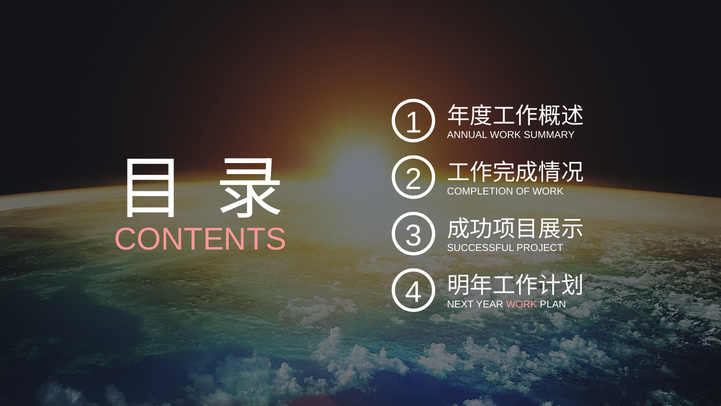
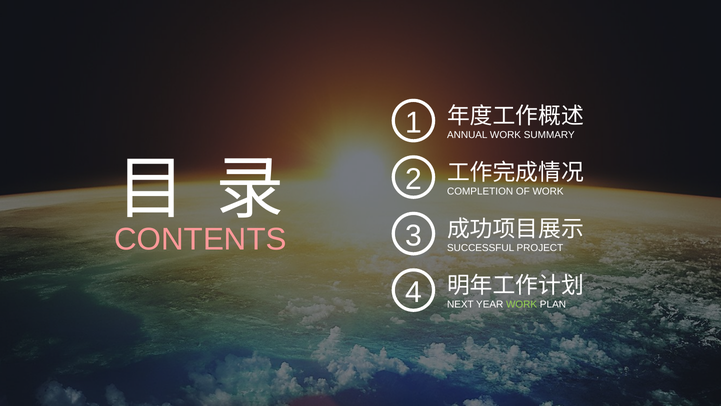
WORK colour: pink -> light green (522, 304)
